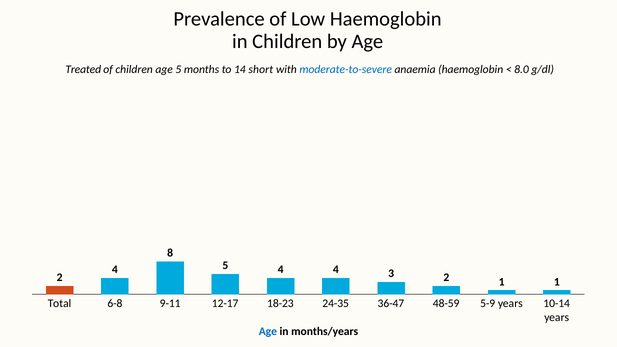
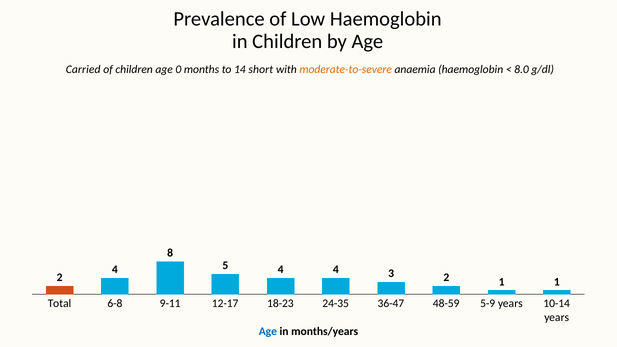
Treated: Treated -> Carried (83, 69)
age 5: 5 -> 0 (178, 69)
moderate-to-severe colour: blue -> orange (346, 69)
